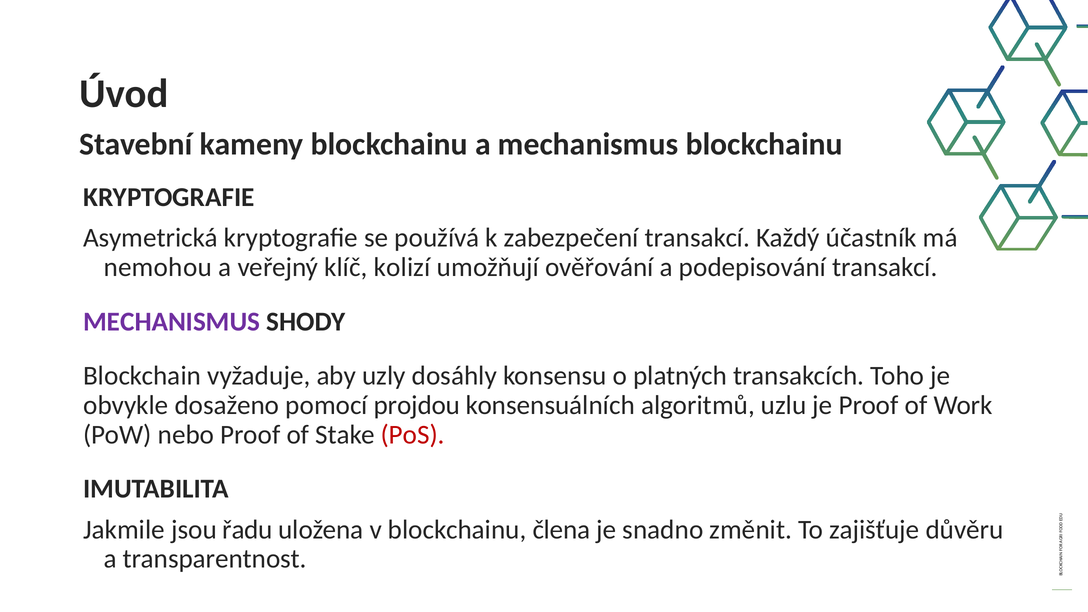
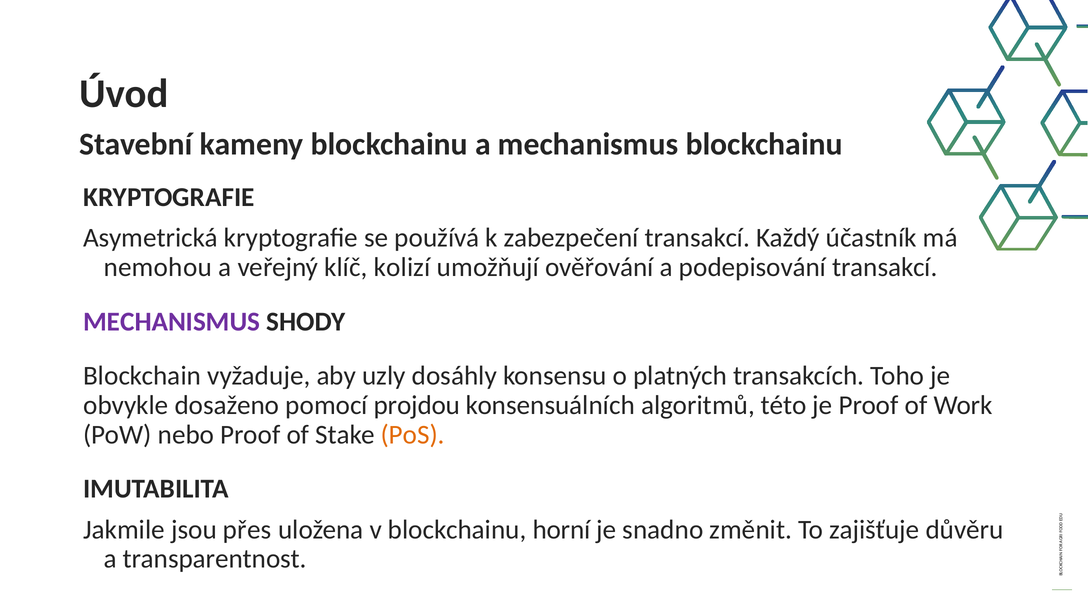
uzlu: uzlu -> této (784, 405)
PoS colour: red -> orange (413, 435)
řadu: řadu -> přes (247, 530)
člena: člena -> horní (561, 530)
